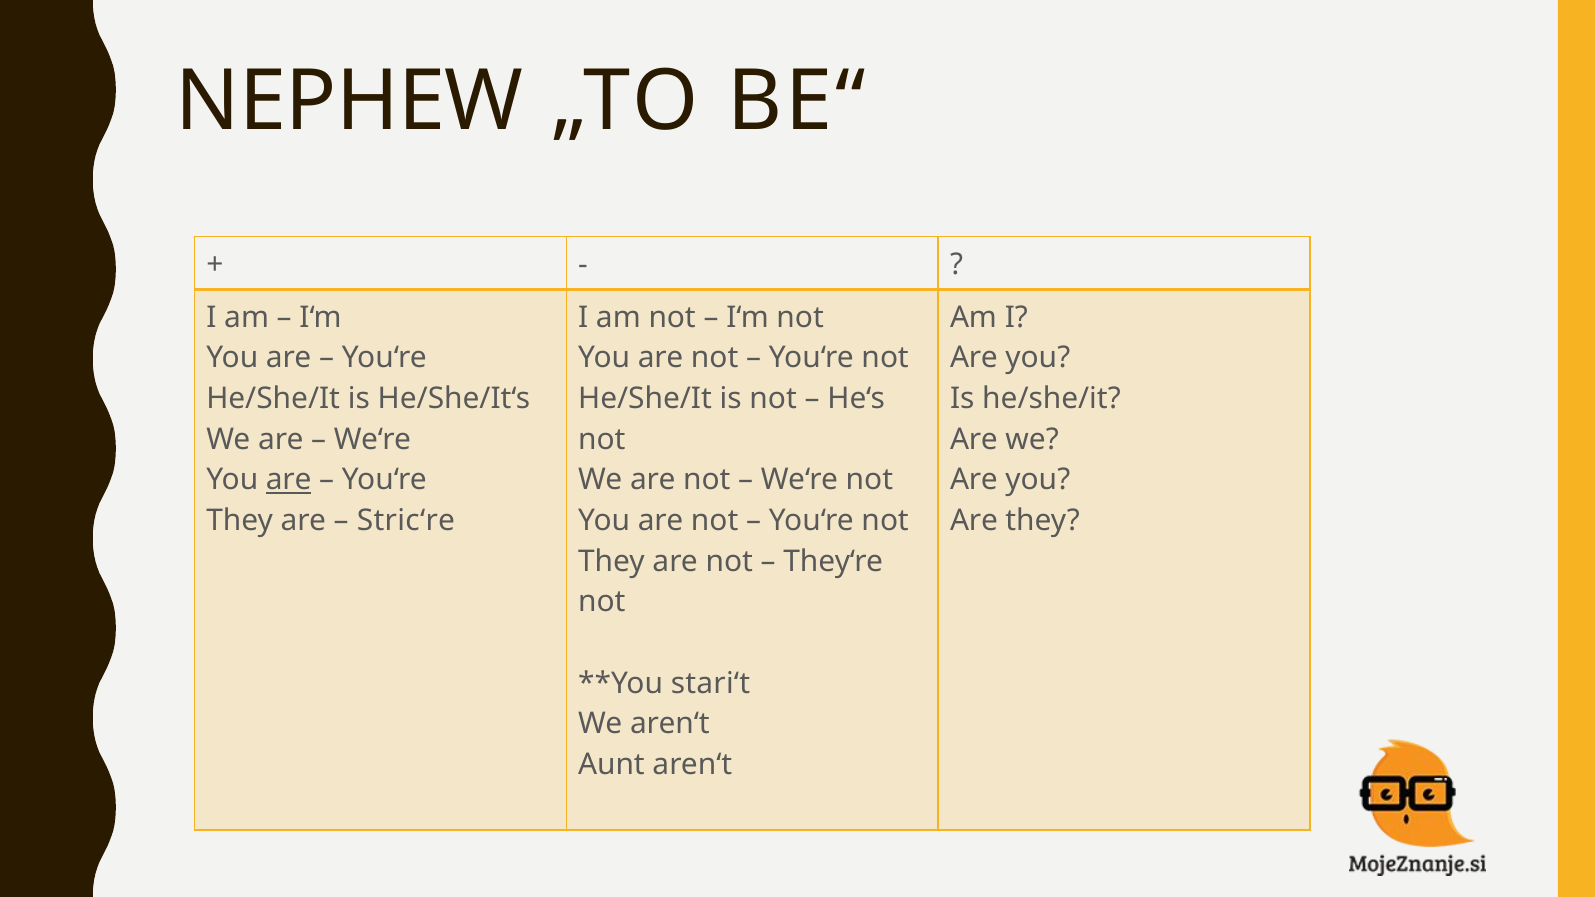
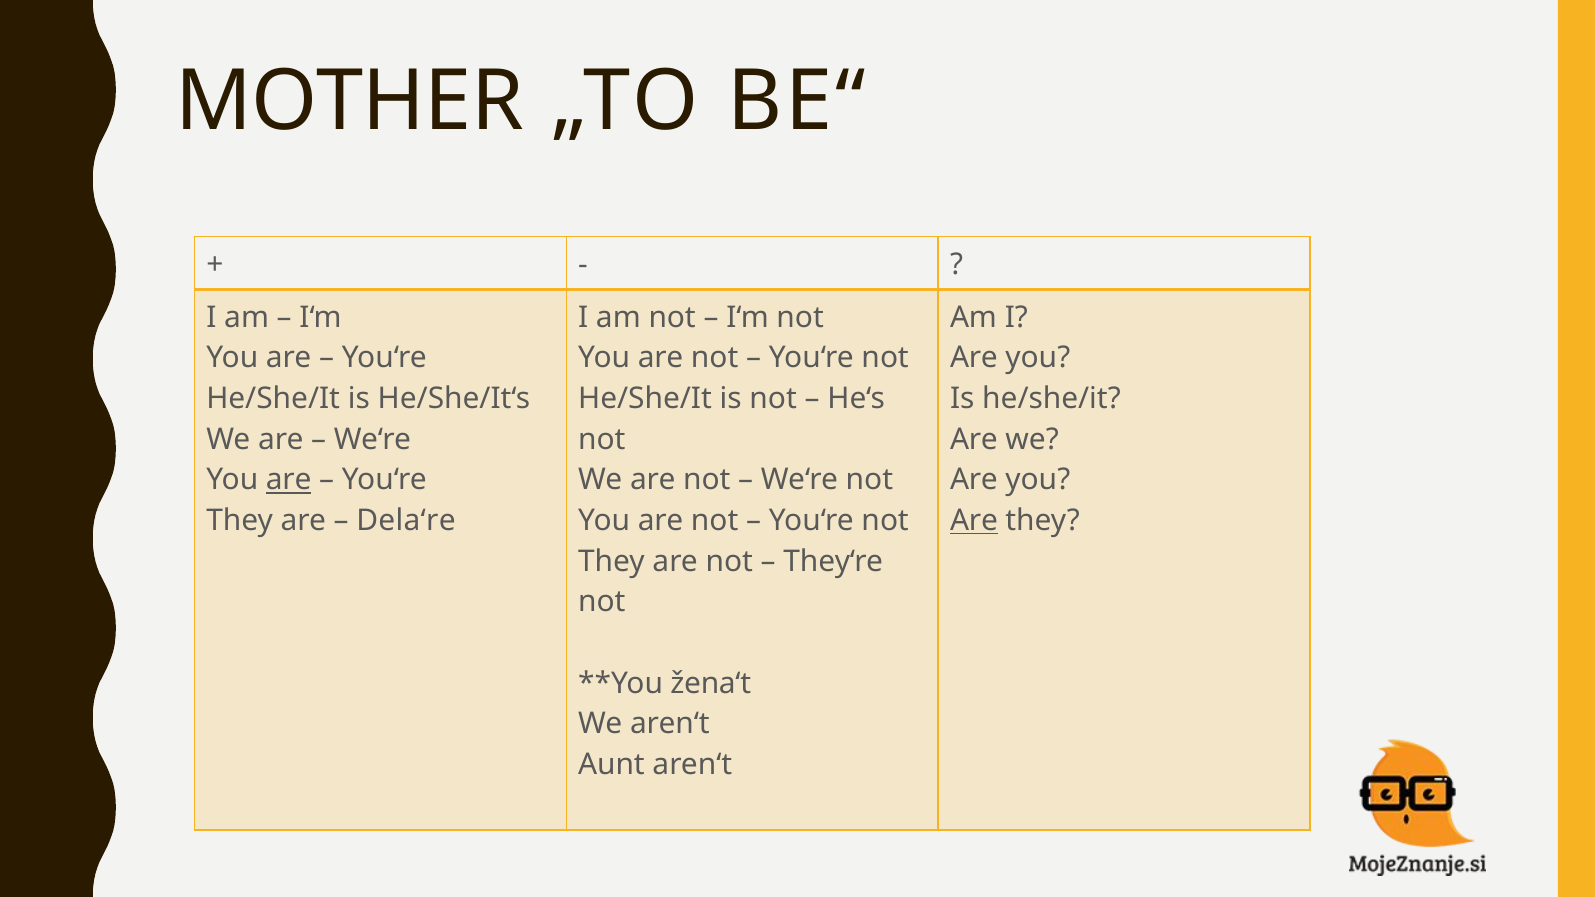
NEPHEW: NEPHEW -> MOTHER (350, 101)
Stric‘re: Stric‘re -> Dela‘re (406, 521)
Are underline: none -> present (974, 521)
stari‘t: stari‘t -> žena‘t (711, 683)
